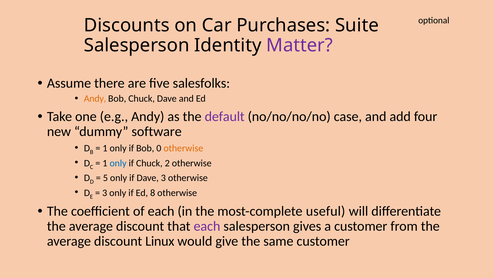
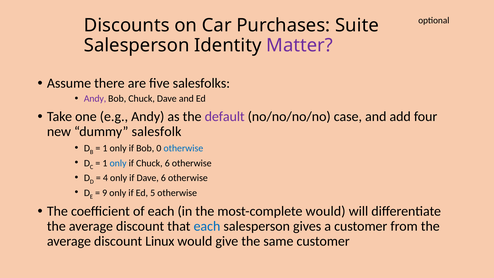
Andy colour: orange -> purple (95, 99)
software: software -> salesfolk (157, 132)
otherwise colour: orange -> blue (183, 148)
Chuck 2: 2 -> 6 (167, 163)
5: 5 -> 4 (105, 178)
Dave 3: 3 -> 6 (163, 178)
3: 3 -> 9 (105, 193)
8: 8 -> 5 (153, 193)
most-complete useful: useful -> would (326, 211)
each colour: purple -> blue (207, 226)
